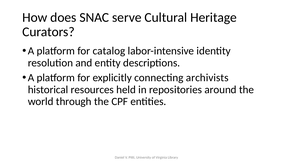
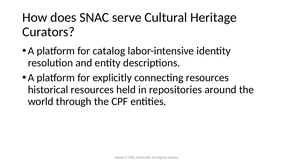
connecting archivists: archivists -> resources (207, 78)
